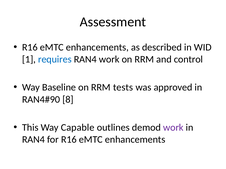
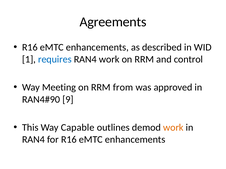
Assessment: Assessment -> Agreements (113, 22)
Baseline: Baseline -> Meeting (59, 88)
tests: tests -> from (123, 88)
8: 8 -> 9 (68, 100)
work colour: purple -> orange (173, 128)
